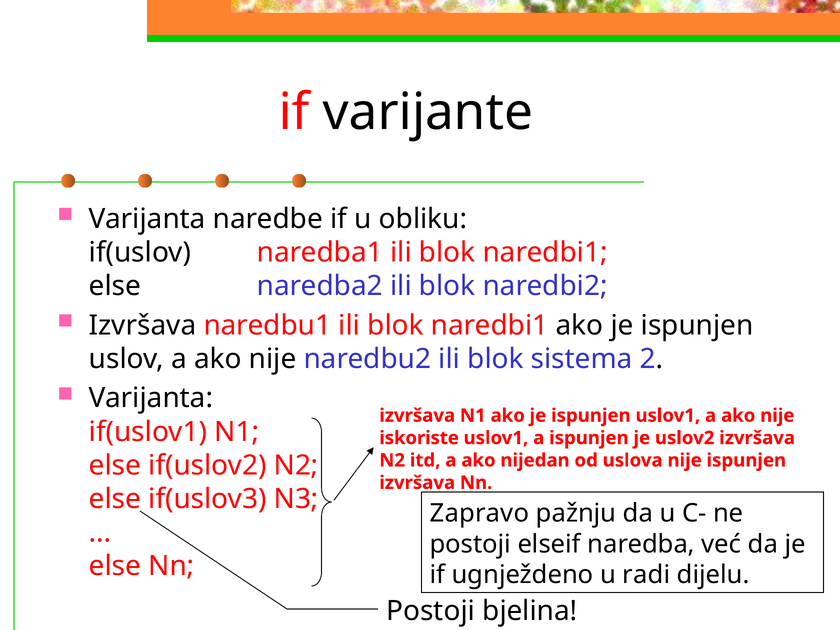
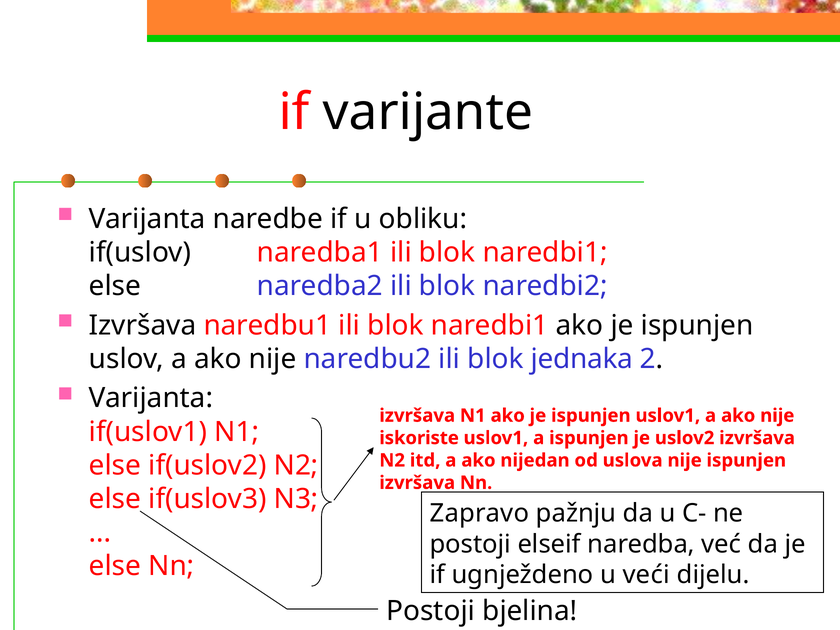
sistema: sistema -> jednaka (582, 359)
radi: radi -> veći (646, 575)
